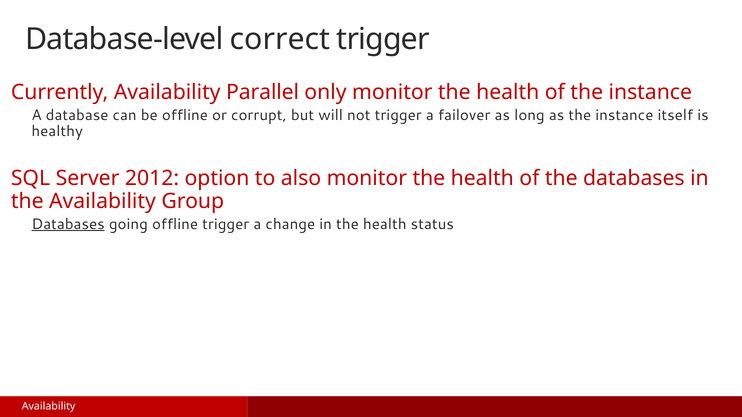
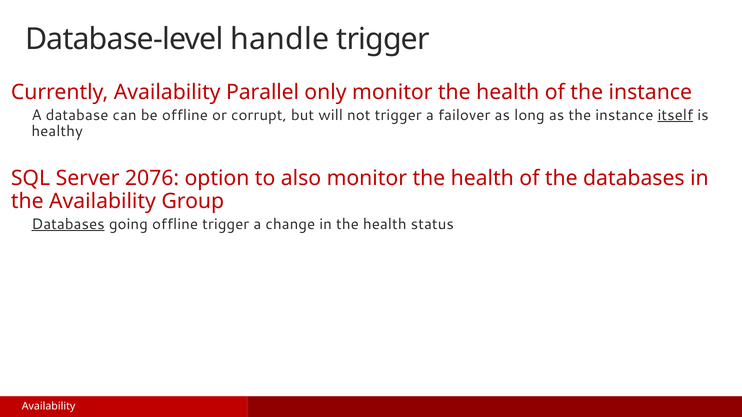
correct: correct -> handle (280, 39)
itself underline: none -> present (675, 115)
2012: 2012 -> 2076 (152, 179)
